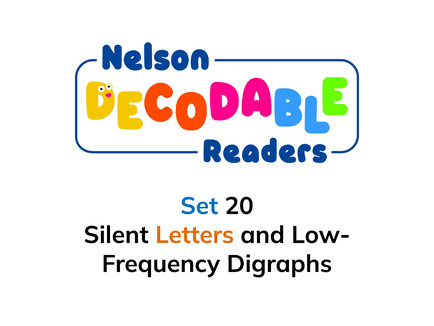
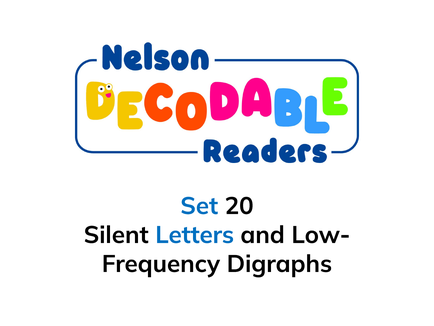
Letters colour: orange -> blue (195, 235)
